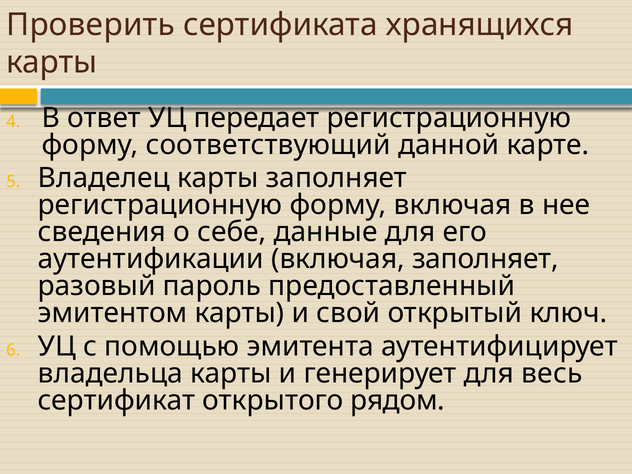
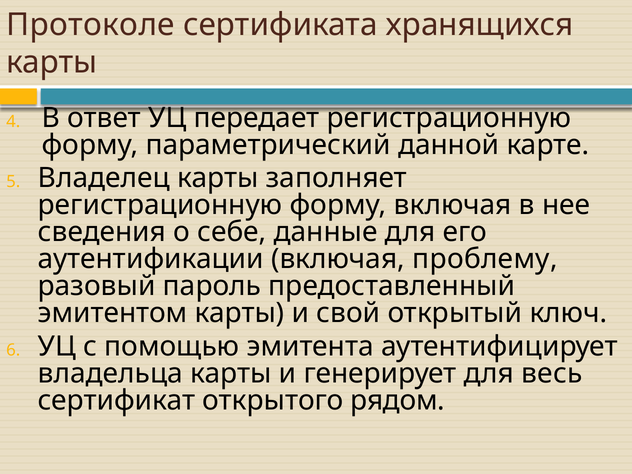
Проверить: Проверить -> Протоколе (91, 25)
соответствующий: соответствующий -> параметрический (268, 145)
включая заполняет: заполняет -> проблему (485, 259)
